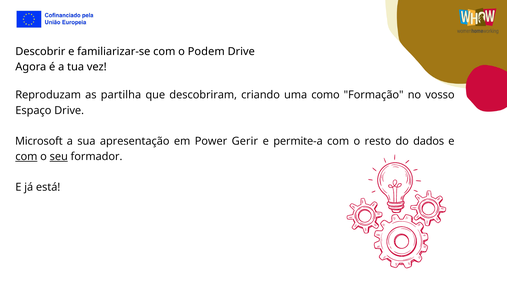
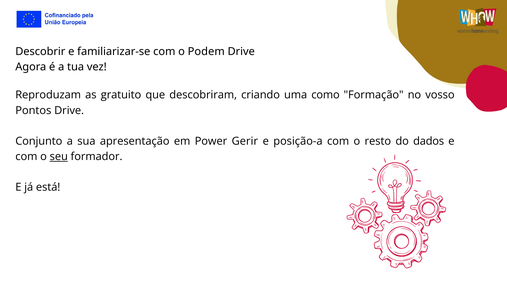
partilha: partilha -> gratuito (121, 95)
Espaço: Espaço -> Pontos (33, 110)
Microsoft: Microsoft -> Conjunto (39, 141)
permite-a: permite-a -> posição-a (298, 141)
com underline: present -> none (26, 157)
